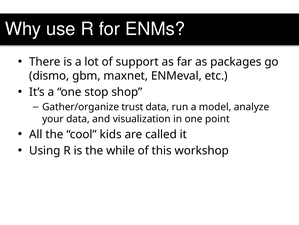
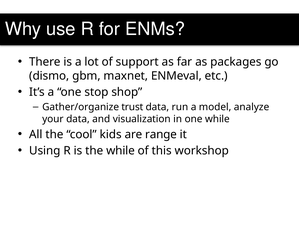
one point: point -> while (217, 119)
called: called -> range (161, 134)
